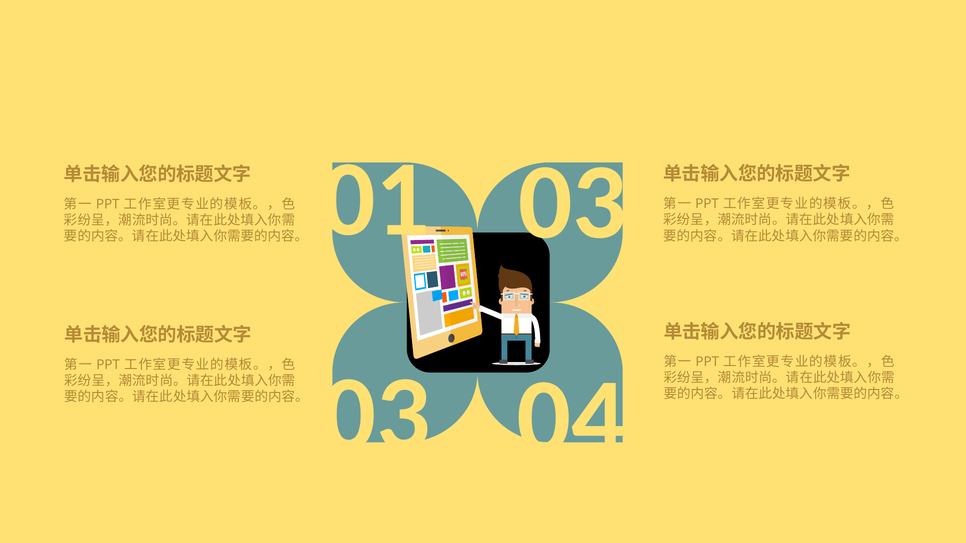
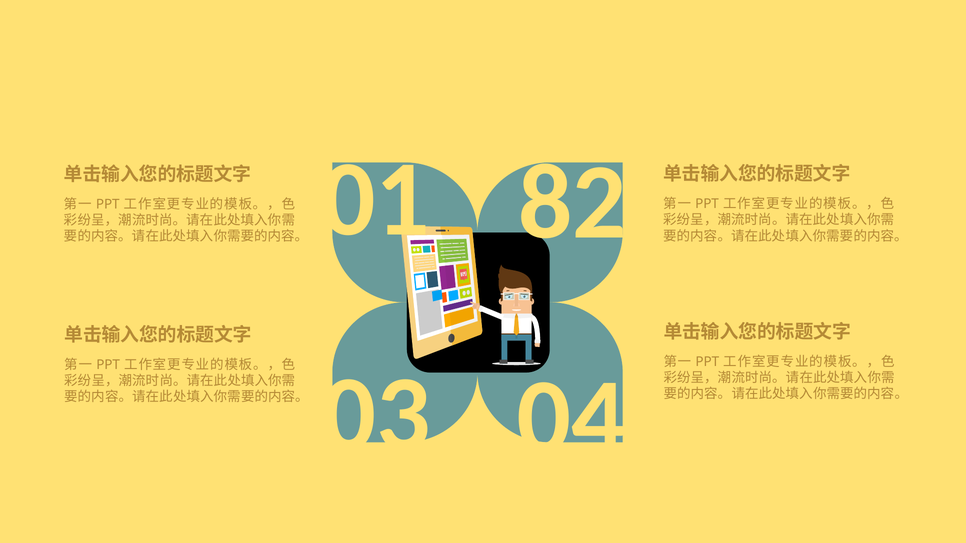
01 03: 03 -> 82 (572, 202)
